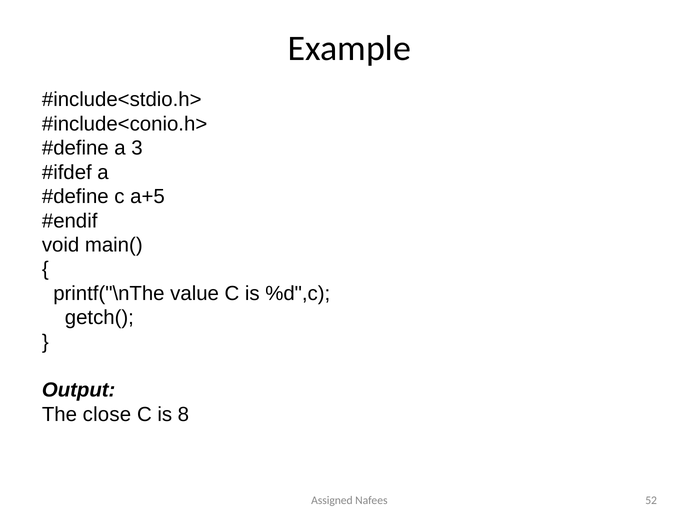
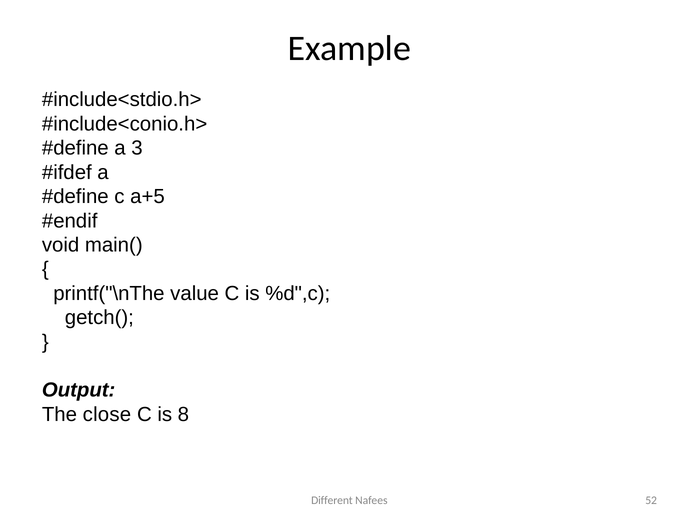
Assigned: Assigned -> Different (332, 501)
